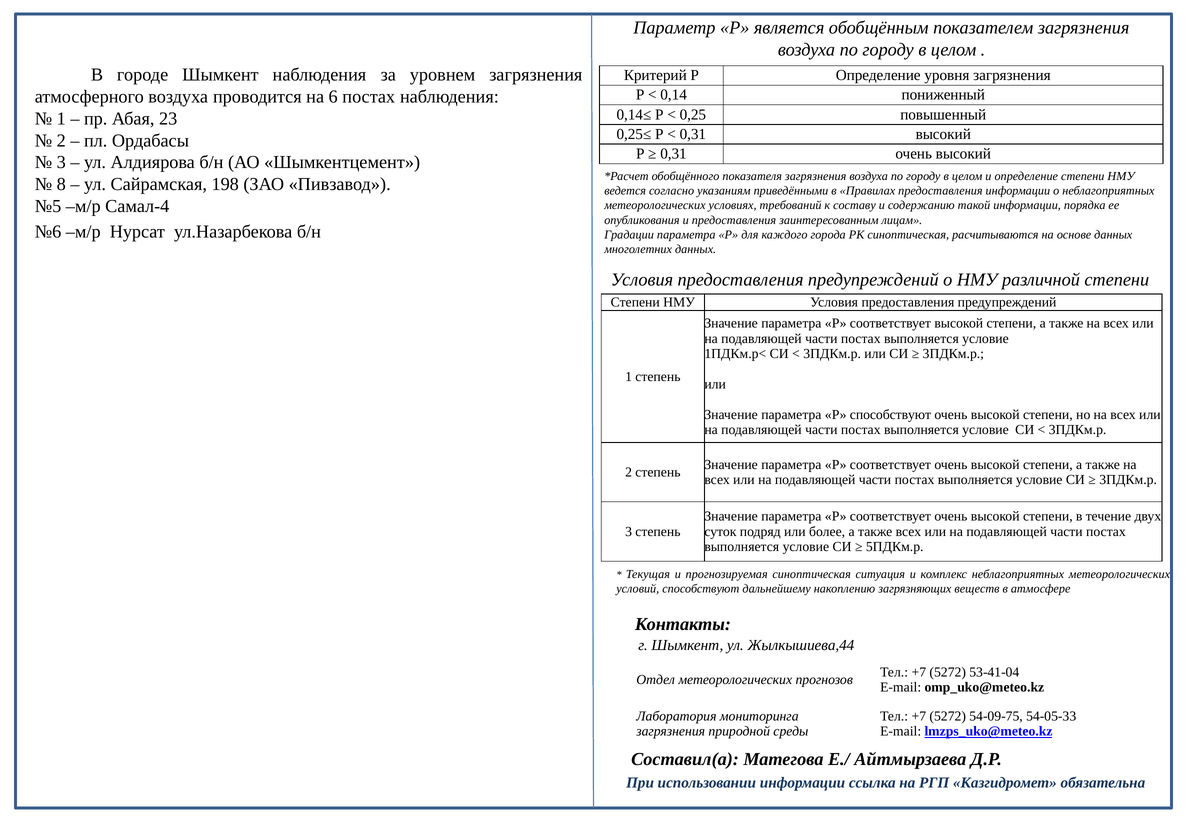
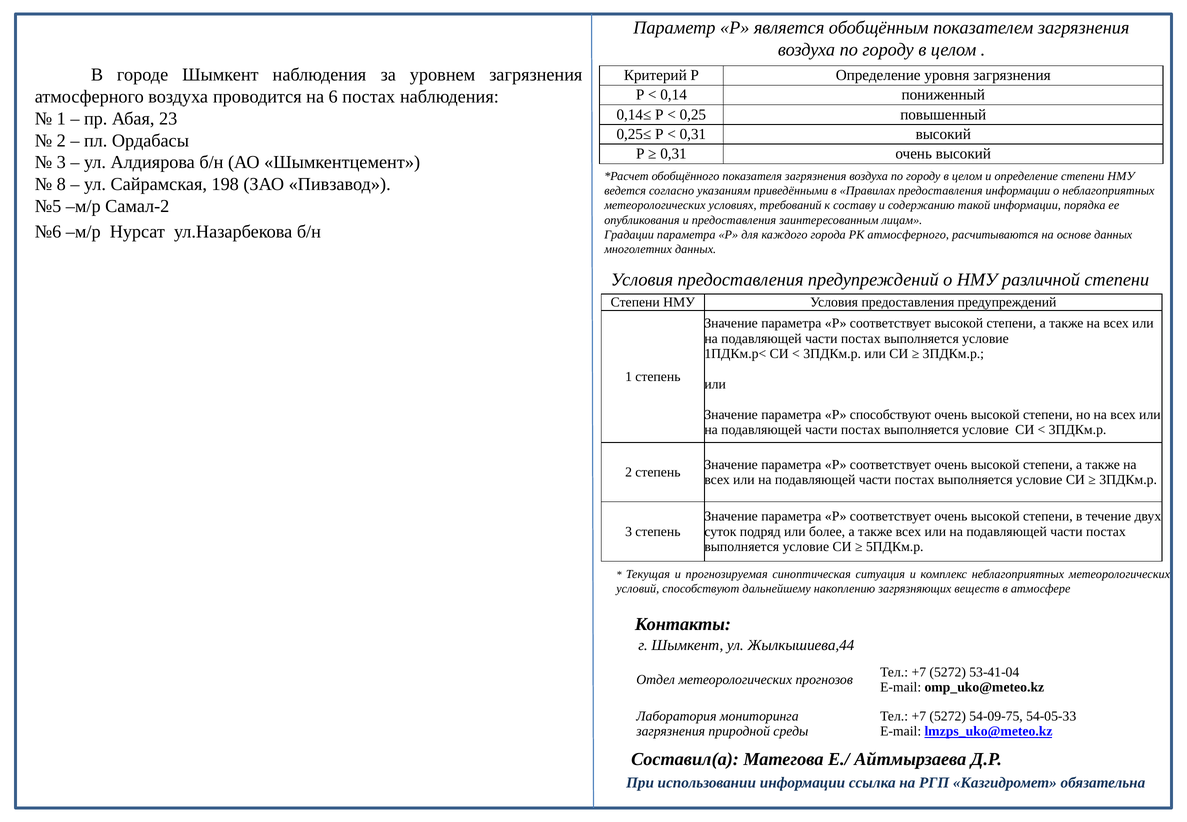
Самал-4: Самал-4 -> Самал-2 (137, 206)
РК синоптическая: синоптическая -> атмосферного (908, 235)
